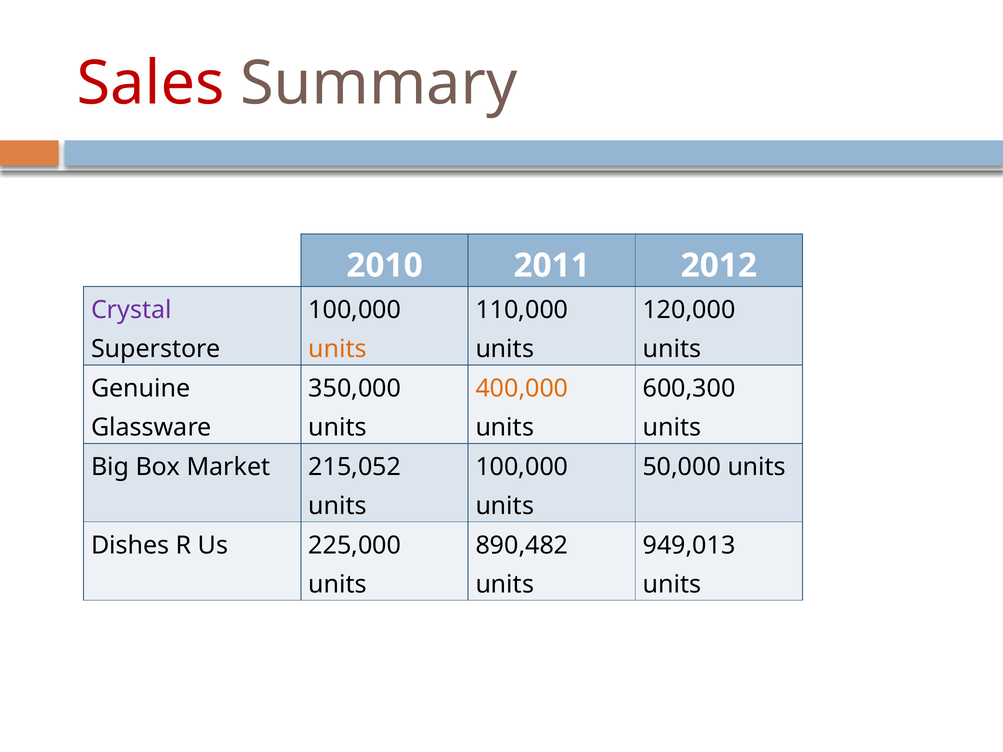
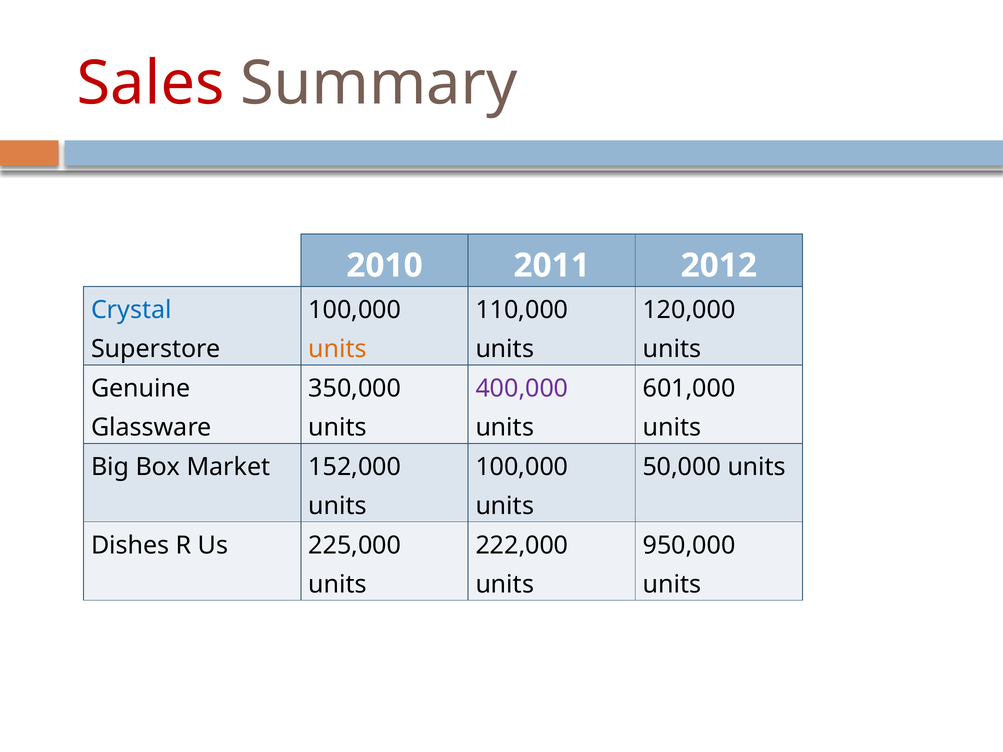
Crystal colour: purple -> blue (131, 310)
400,000 colour: orange -> purple (522, 389)
600,300: 600,300 -> 601,000 (689, 389)
215,052: 215,052 -> 152,000 (355, 467)
890,482: 890,482 -> 222,000 (522, 546)
949,013: 949,013 -> 950,000 (689, 546)
